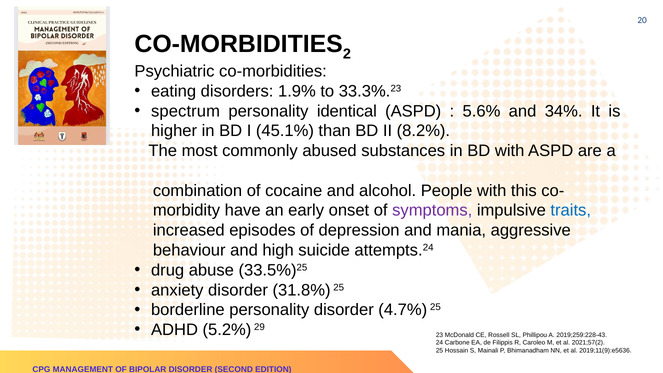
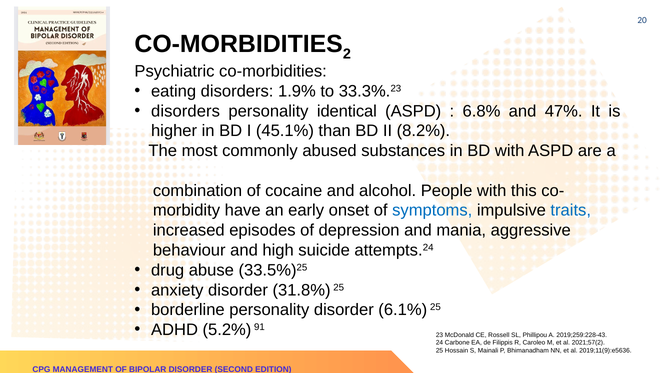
spectrum: spectrum -> disorders (186, 111)
5.6%: 5.6% -> 6.8% (481, 111)
34%: 34% -> 47% (564, 111)
symptoms colour: purple -> blue (432, 210)
4.7%: 4.7% -> 6.1% (403, 310)
29: 29 -> 91 (259, 327)
